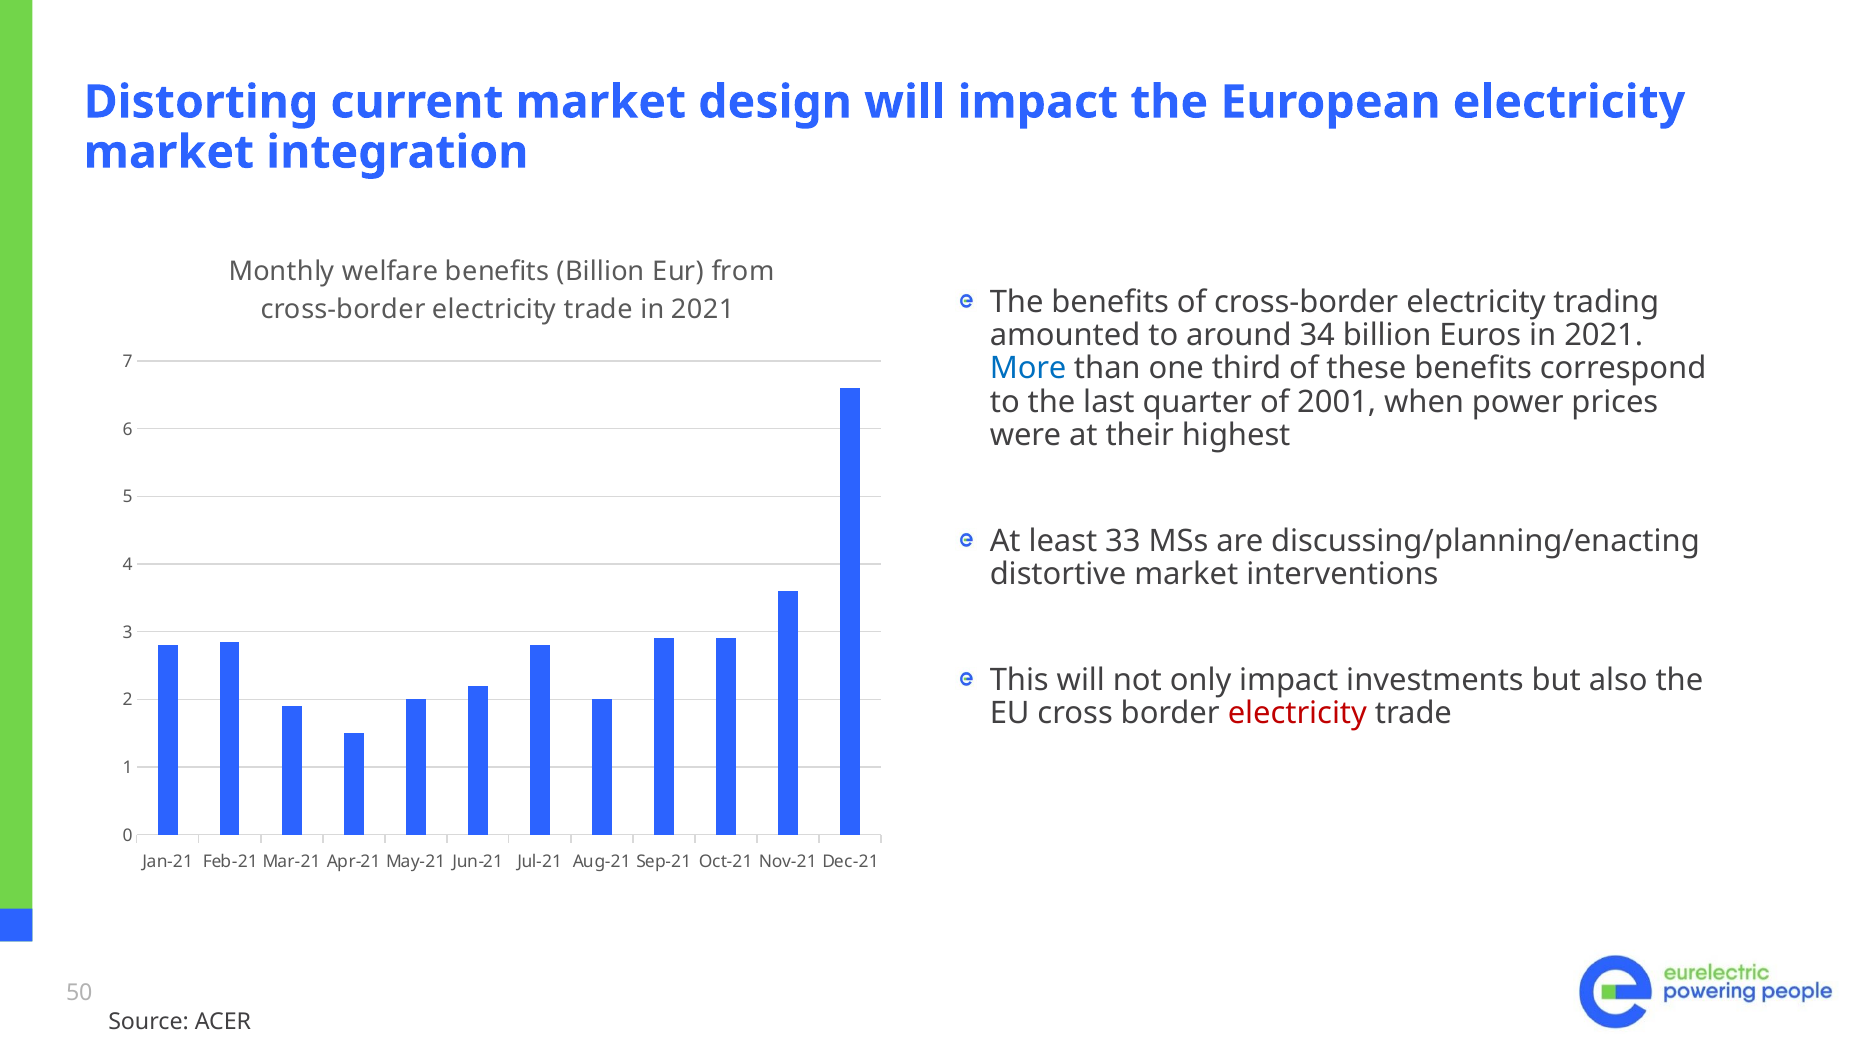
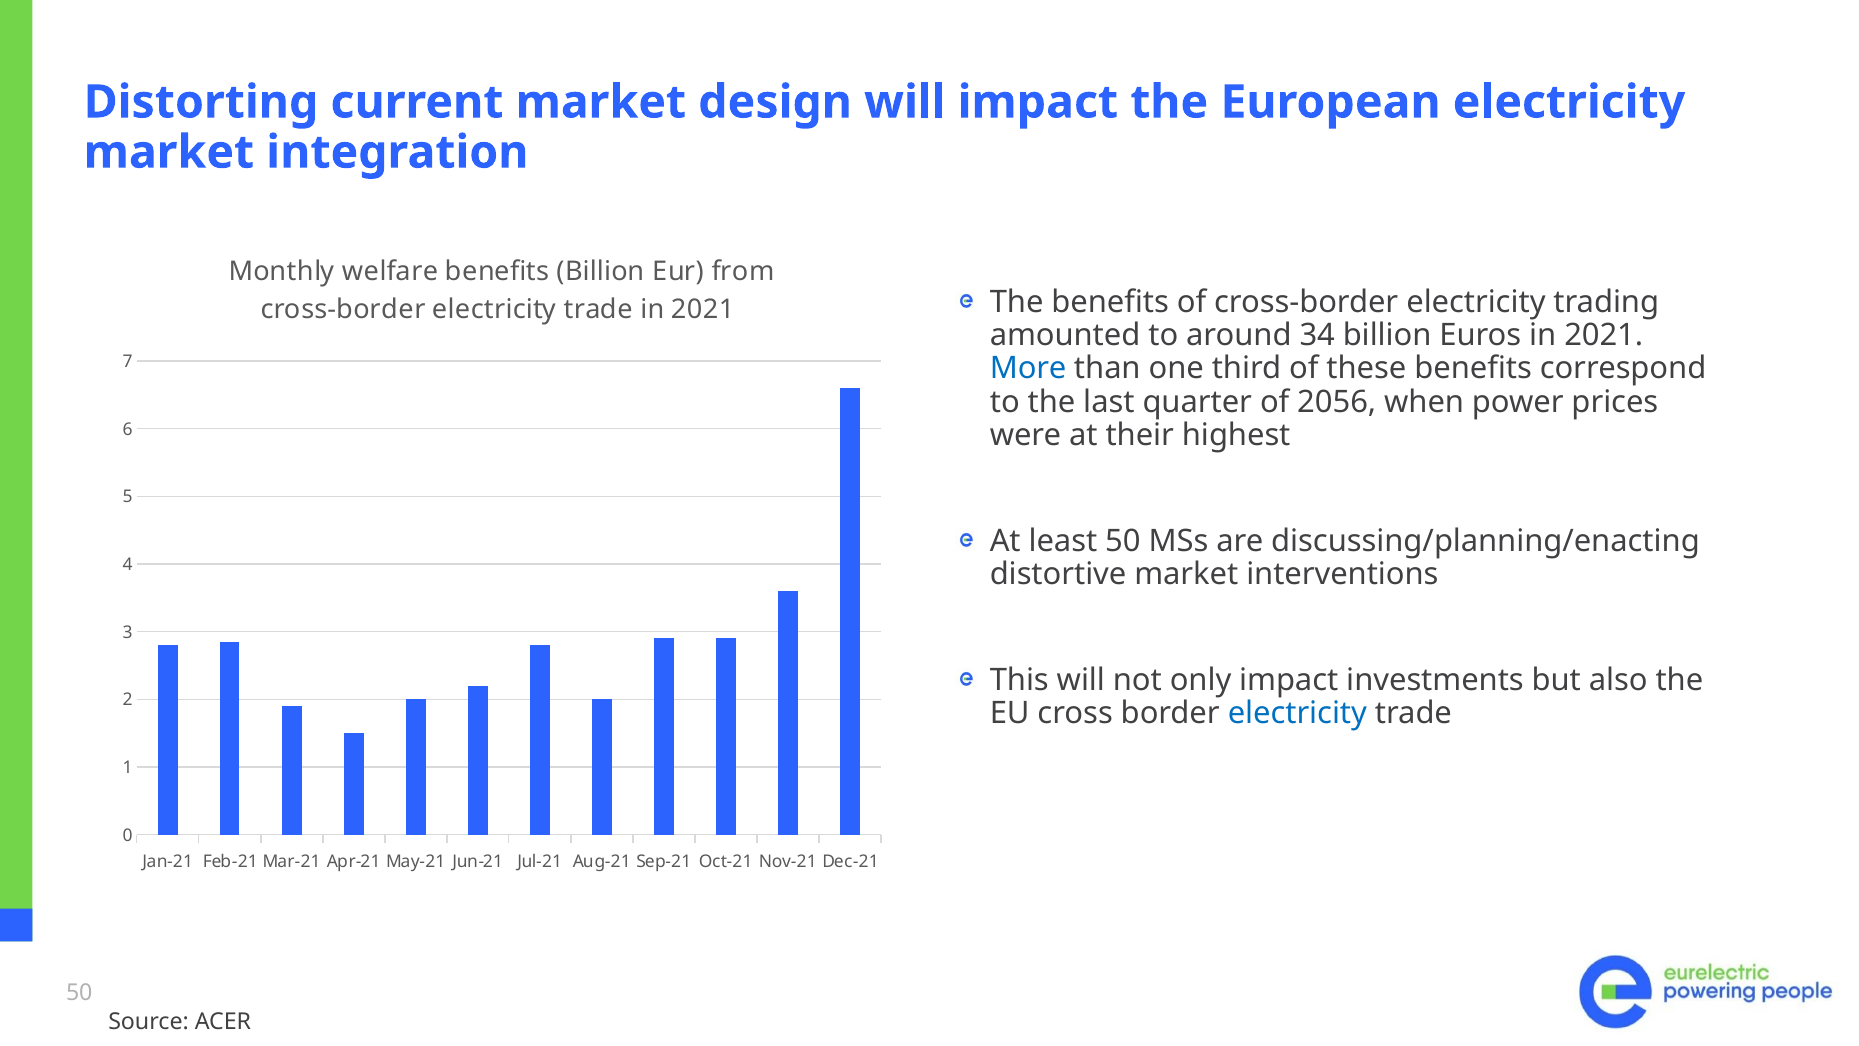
2001: 2001 -> 2056 (1337, 402)
least 33: 33 -> 50 (1123, 541)
electricity colour: red -> blue (1297, 713)
